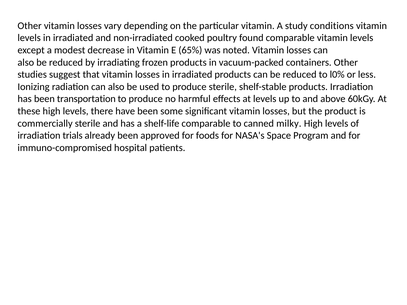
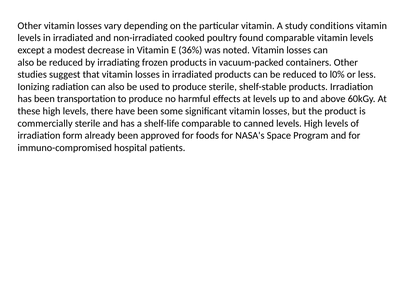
65%: 65% -> 36% (190, 50)
canned milky: milky -> levels (289, 123)
trials: trials -> form (73, 136)
